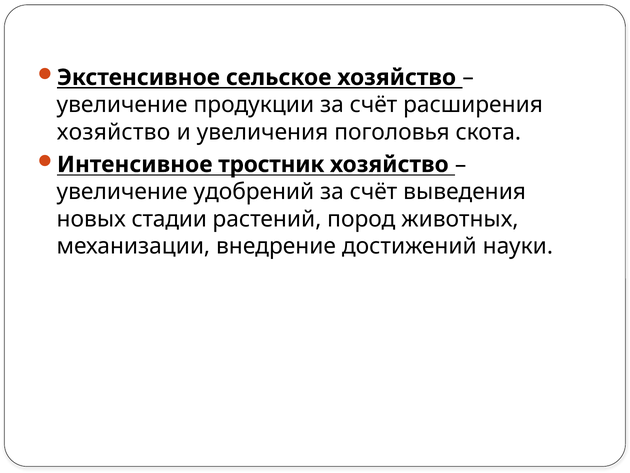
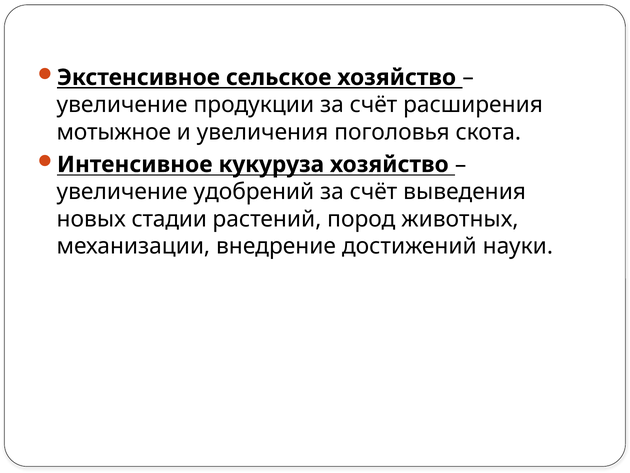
хозяйство: хозяйство -> мотыжное (114, 132)
тростник: тростник -> кукуруза (271, 164)
